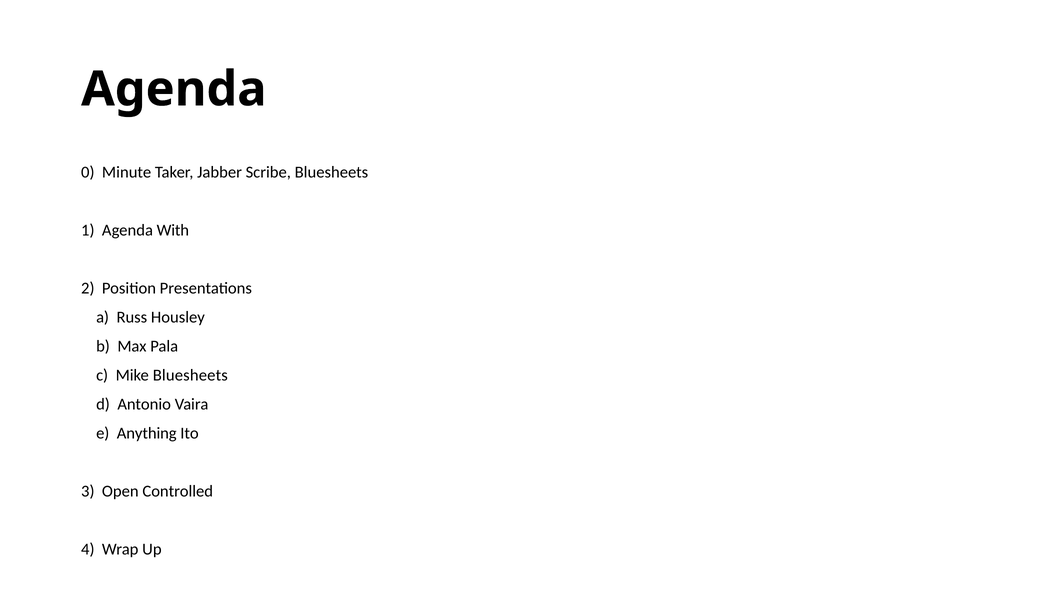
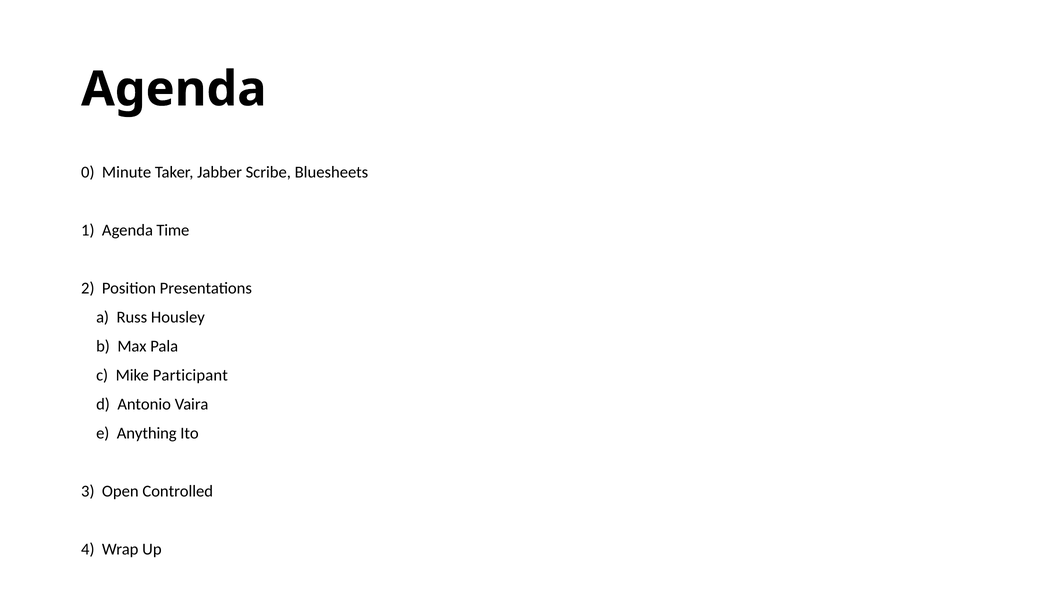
With: With -> Time (173, 230)
Mike Bluesheets: Bluesheets -> Participant (190, 376)
